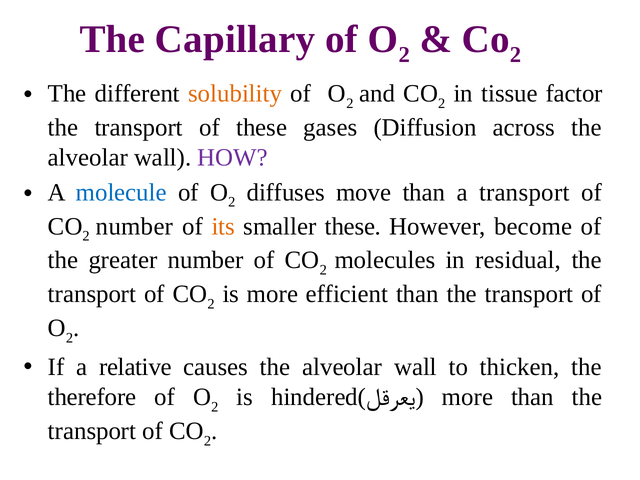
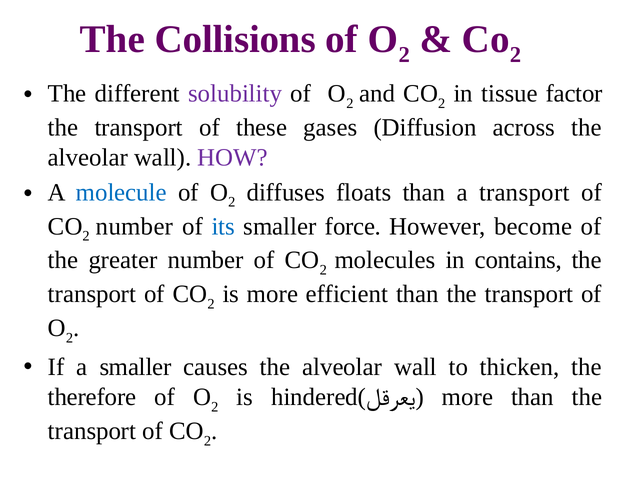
Capillary: Capillary -> Collisions (235, 39)
solubility colour: orange -> purple (235, 94)
move: move -> floats (364, 192)
its colour: orange -> blue (223, 226)
smaller these: these -> force (353, 226)
residual: residual -> contains (518, 260)
a relative: relative -> smaller (135, 367)
